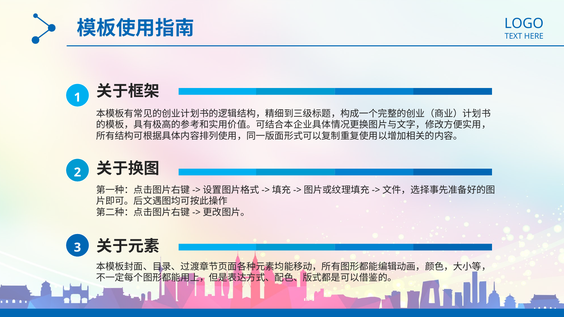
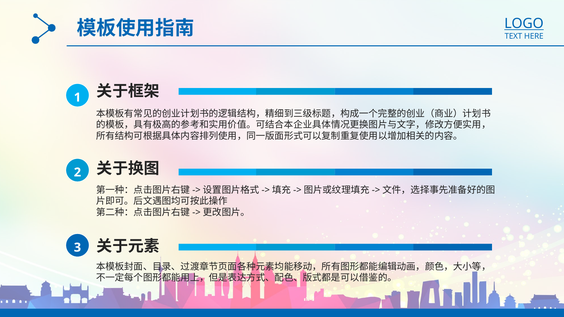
LOGO underline: none -> present (524, 24)
